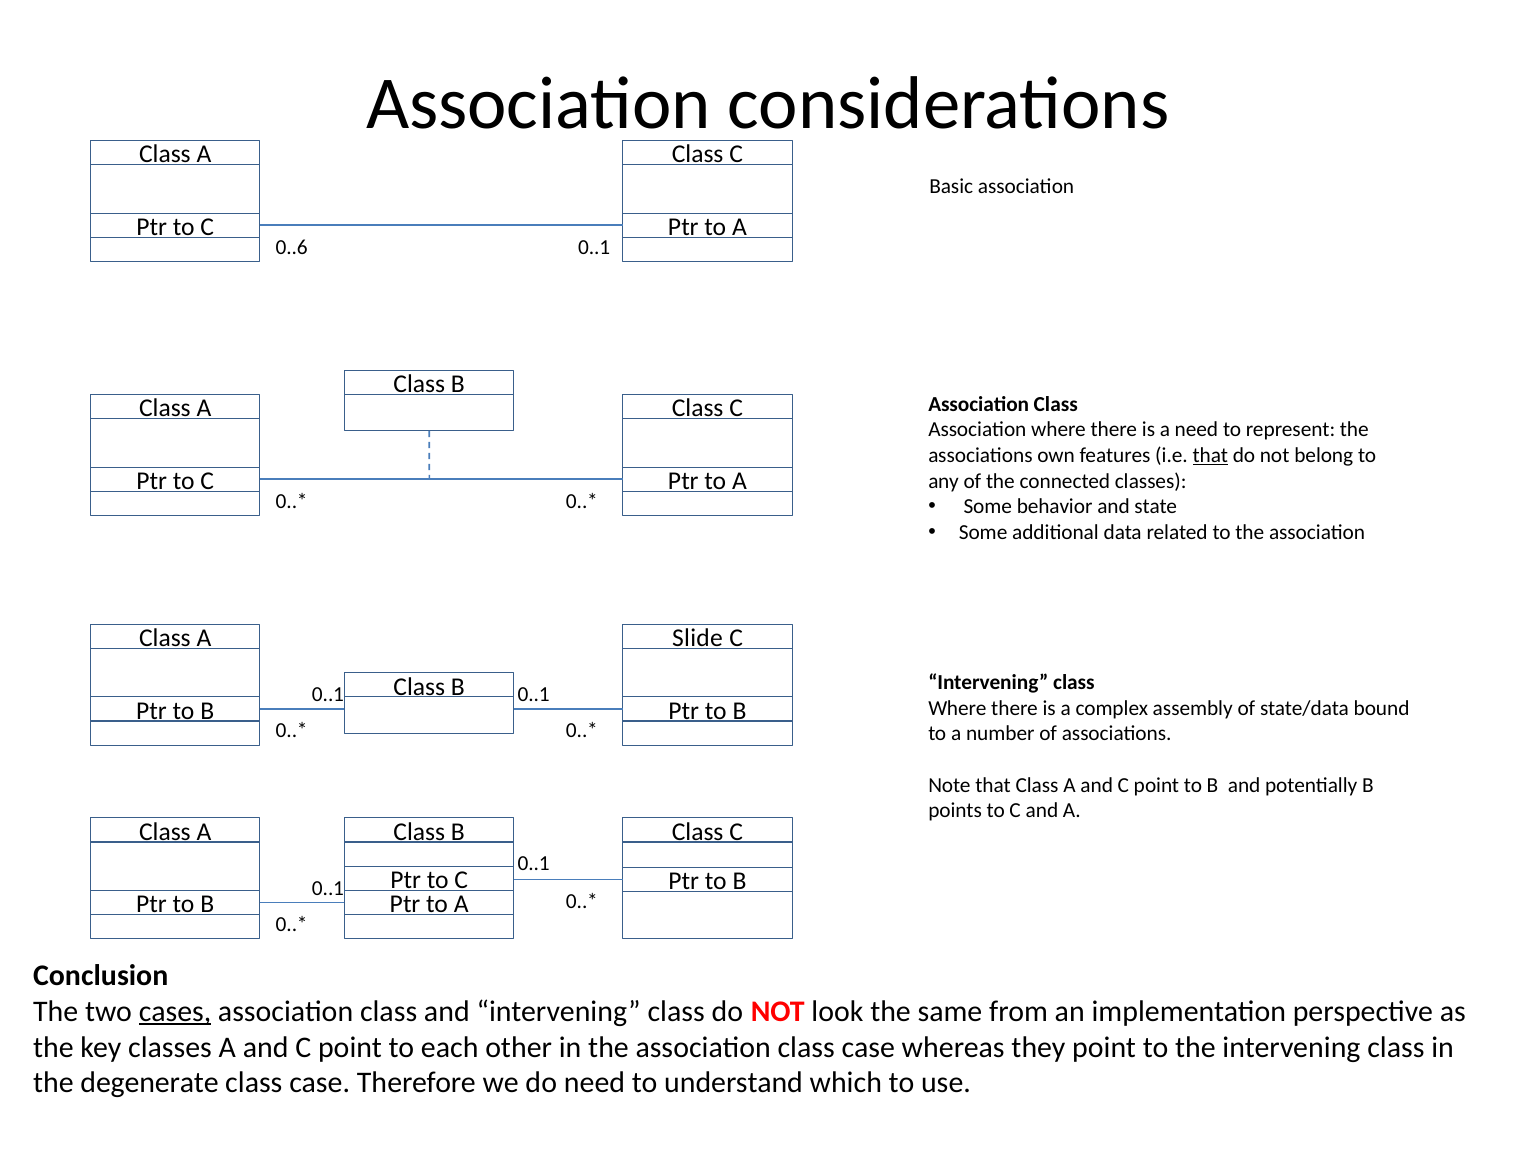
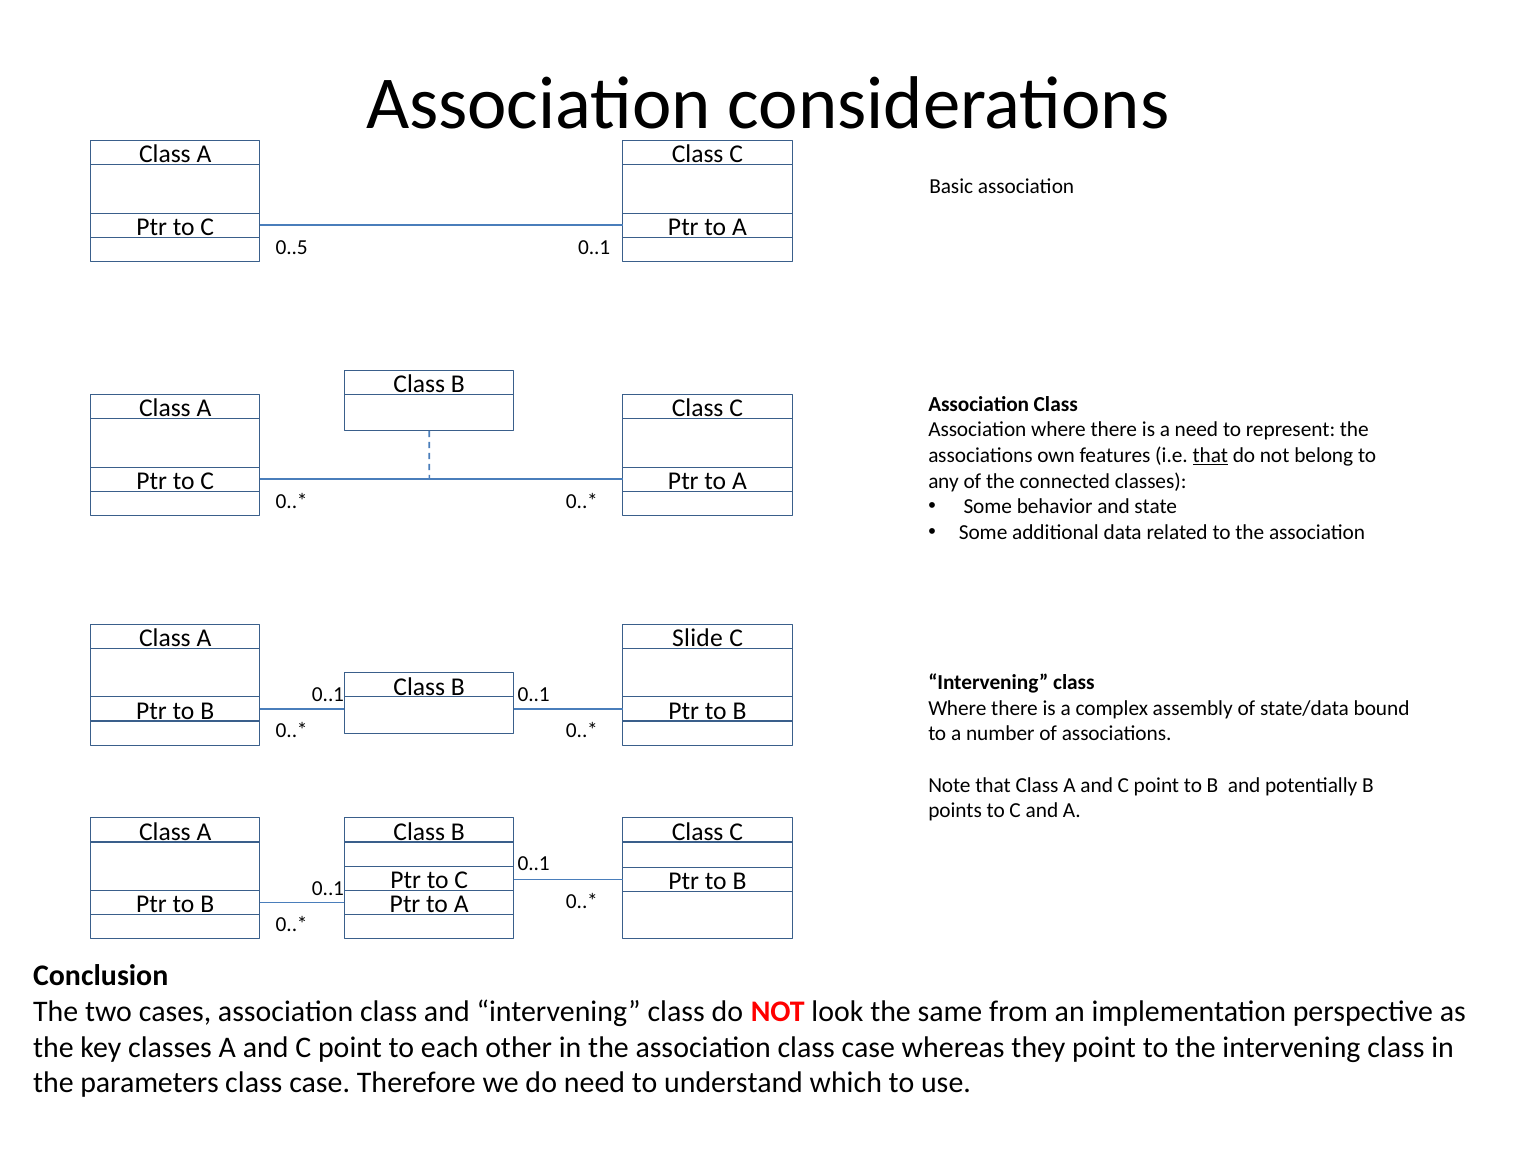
0..6: 0..6 -> 0..5 (292, 247)
cases underline: present -> none (175, 1011)
degenerate: degenerate -> parameters (150, 1083)
